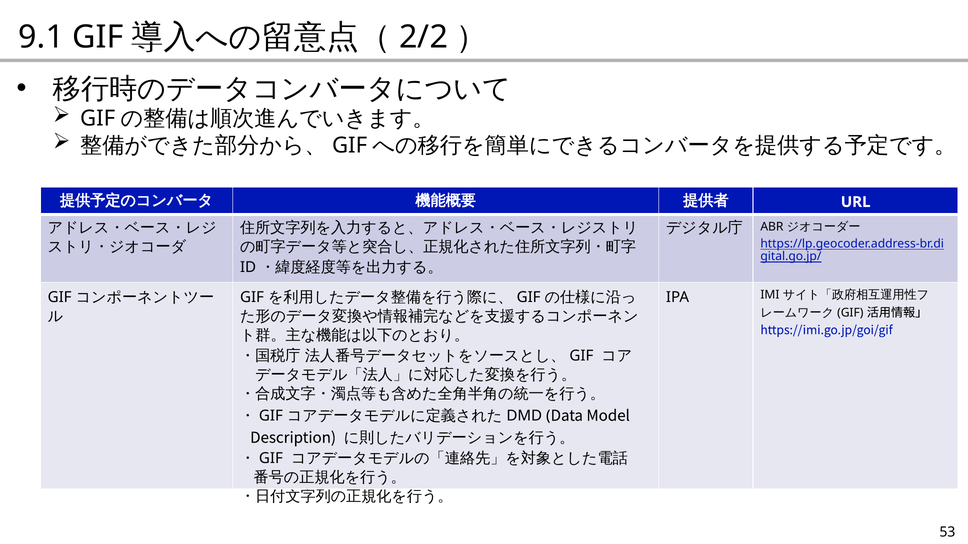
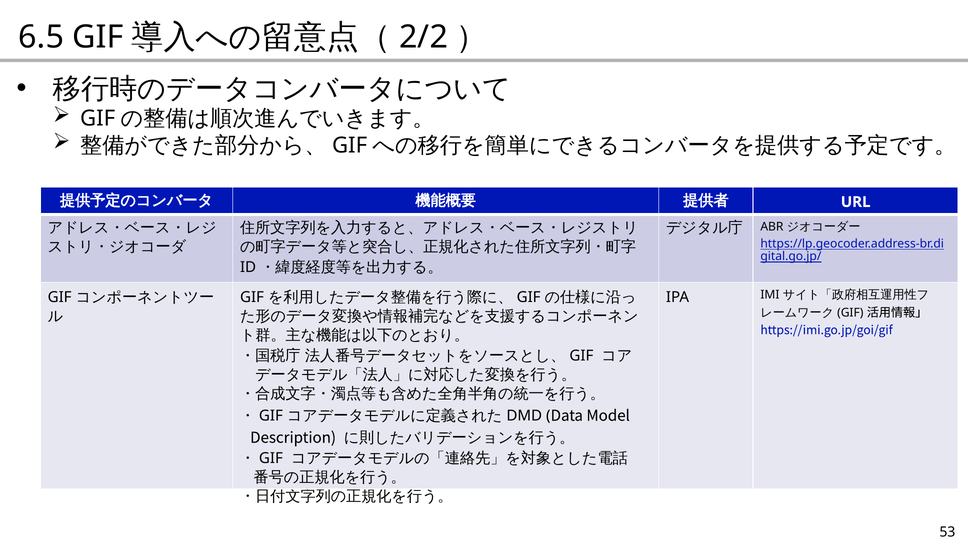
9.1: 9.1 -> 6.5 (41, 37)
